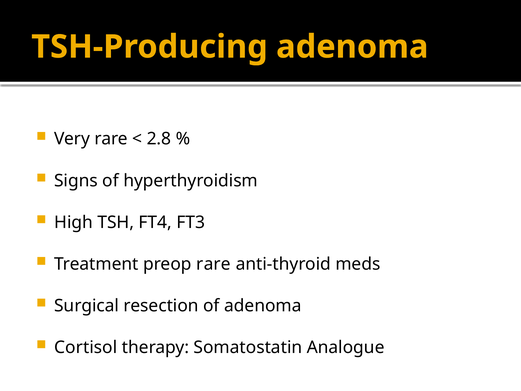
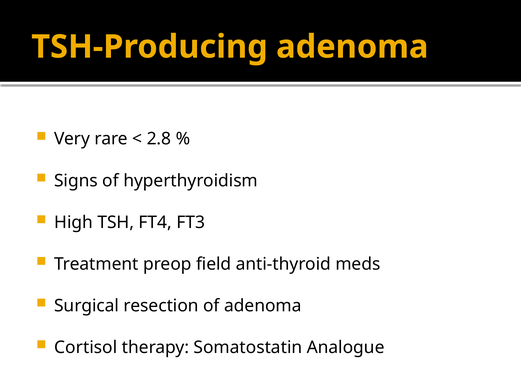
preop rare: rare -> field (214, 264)
